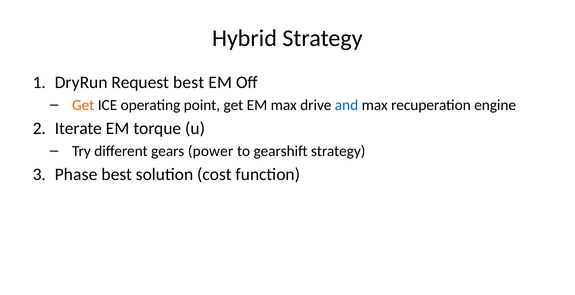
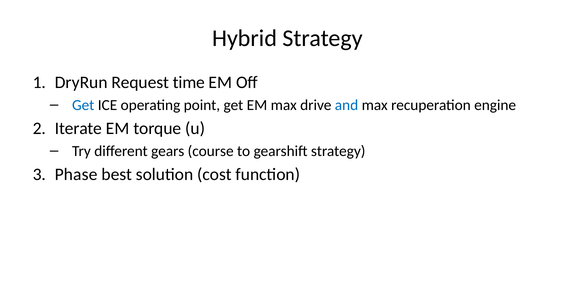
Request best: best -> time (189, 83)
Get colour: orange -> blue (83, 105)
power: power -> course (211, 151)
